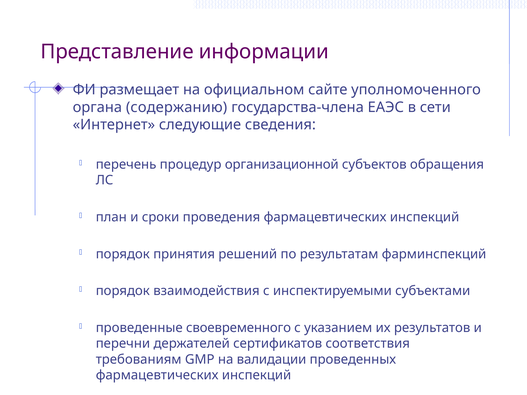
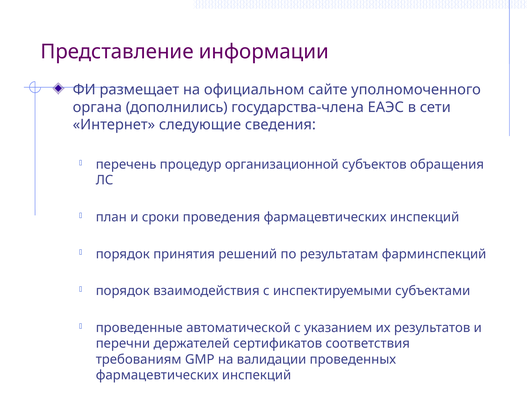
содержанию: содержанию -> дополнились (177, 107)
своевременного: своевременного -> автоматической (238, 328)
